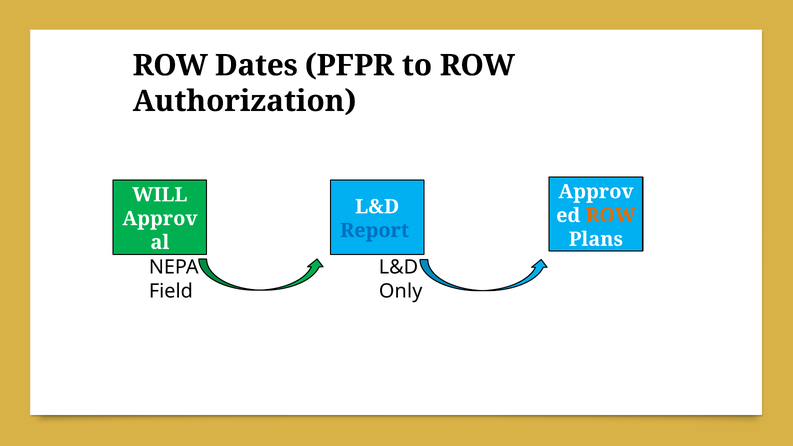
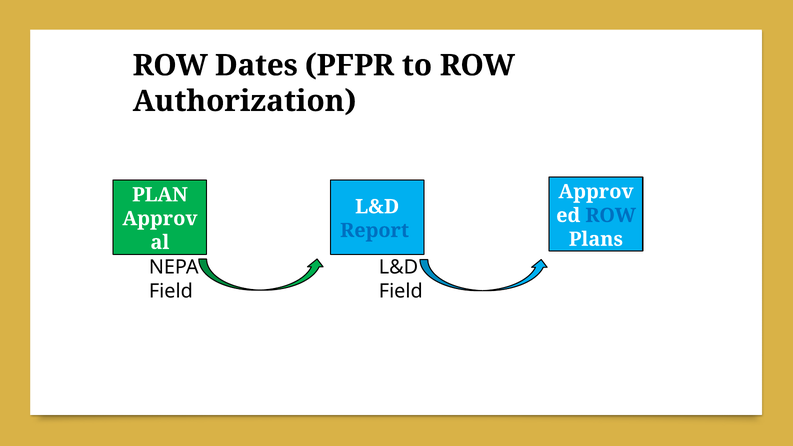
WILL: WILL -> PLAN (160, 195)
ROW colour: orange -> blue (611, 216)
Only: Only -> Field (401, 291)
